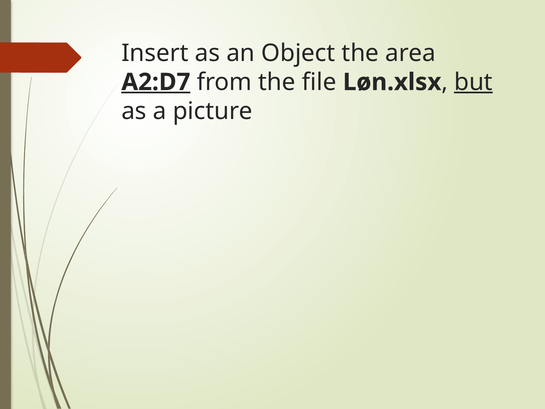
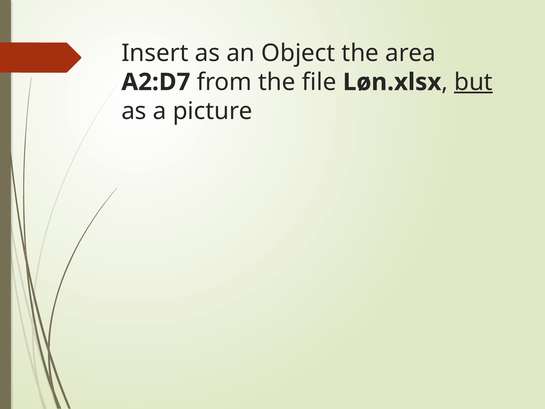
A2:D7 underline: present -> none (156, 82)
